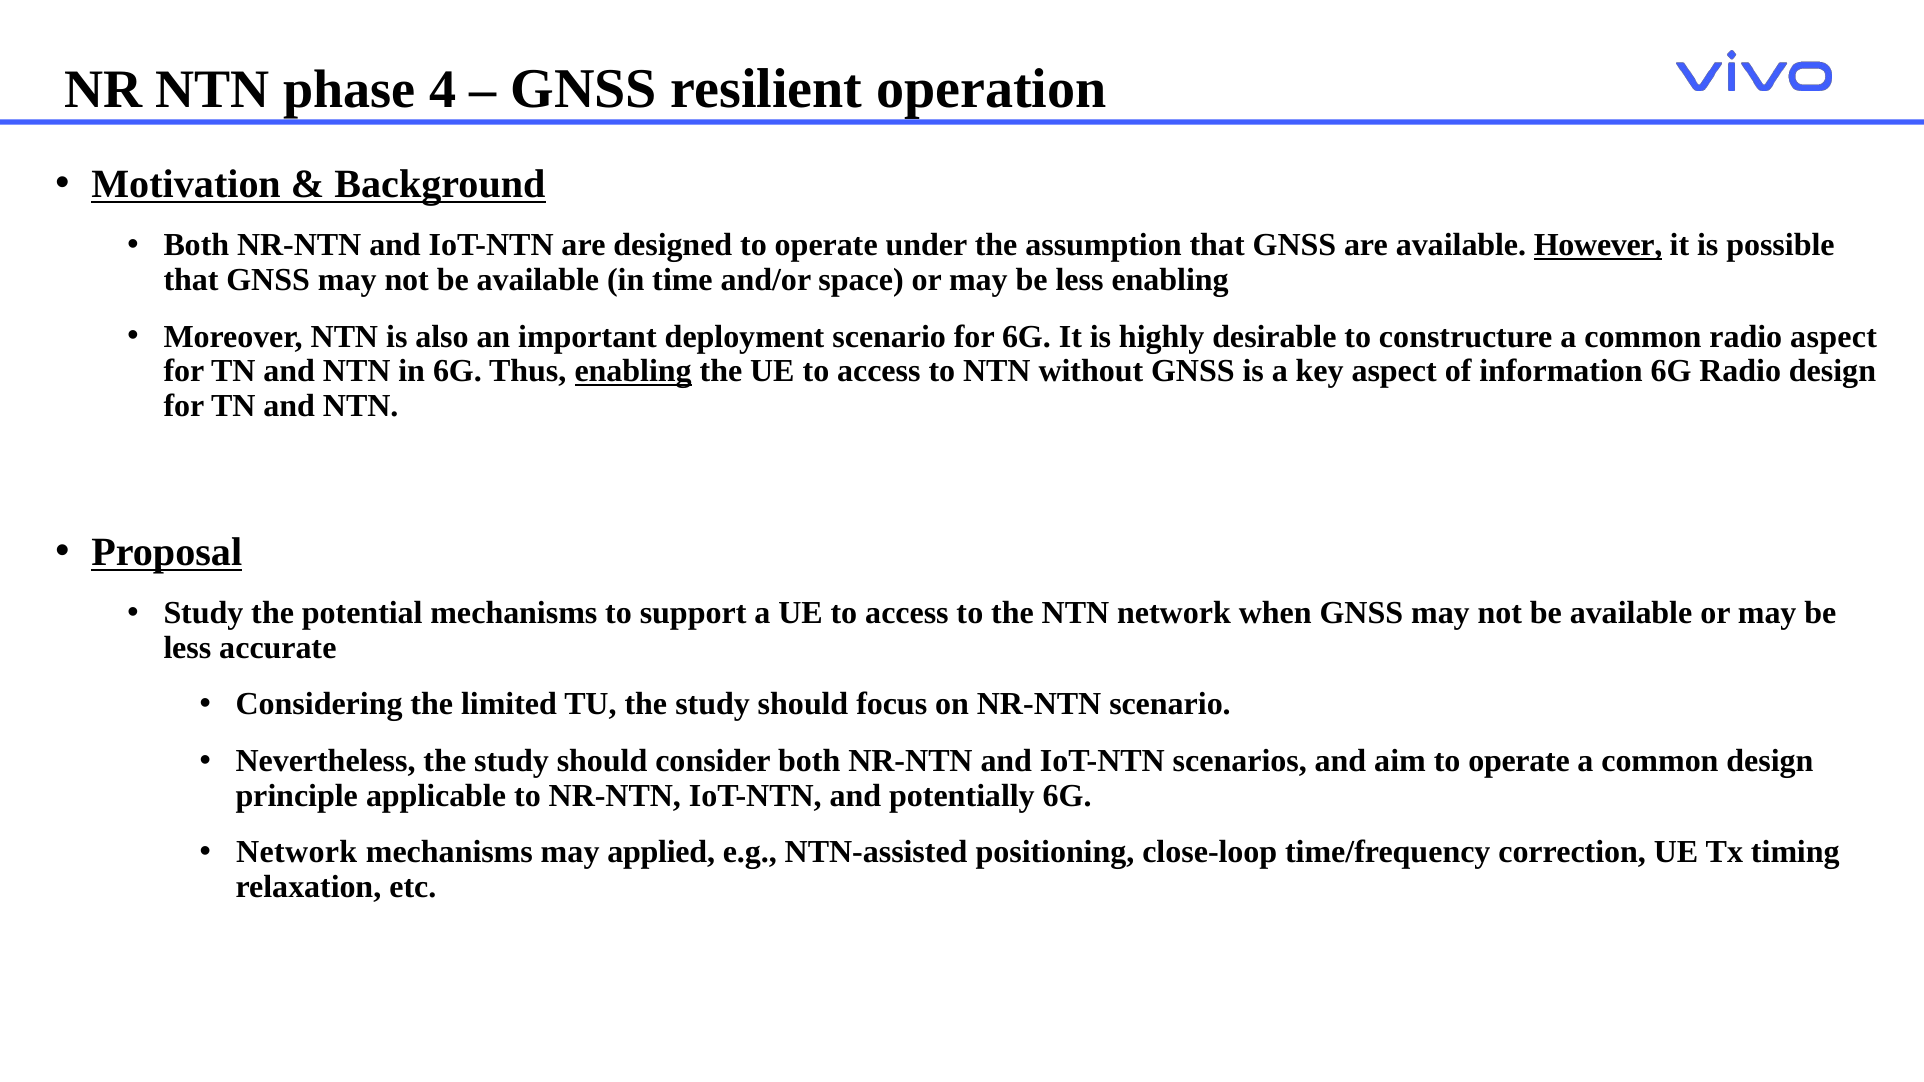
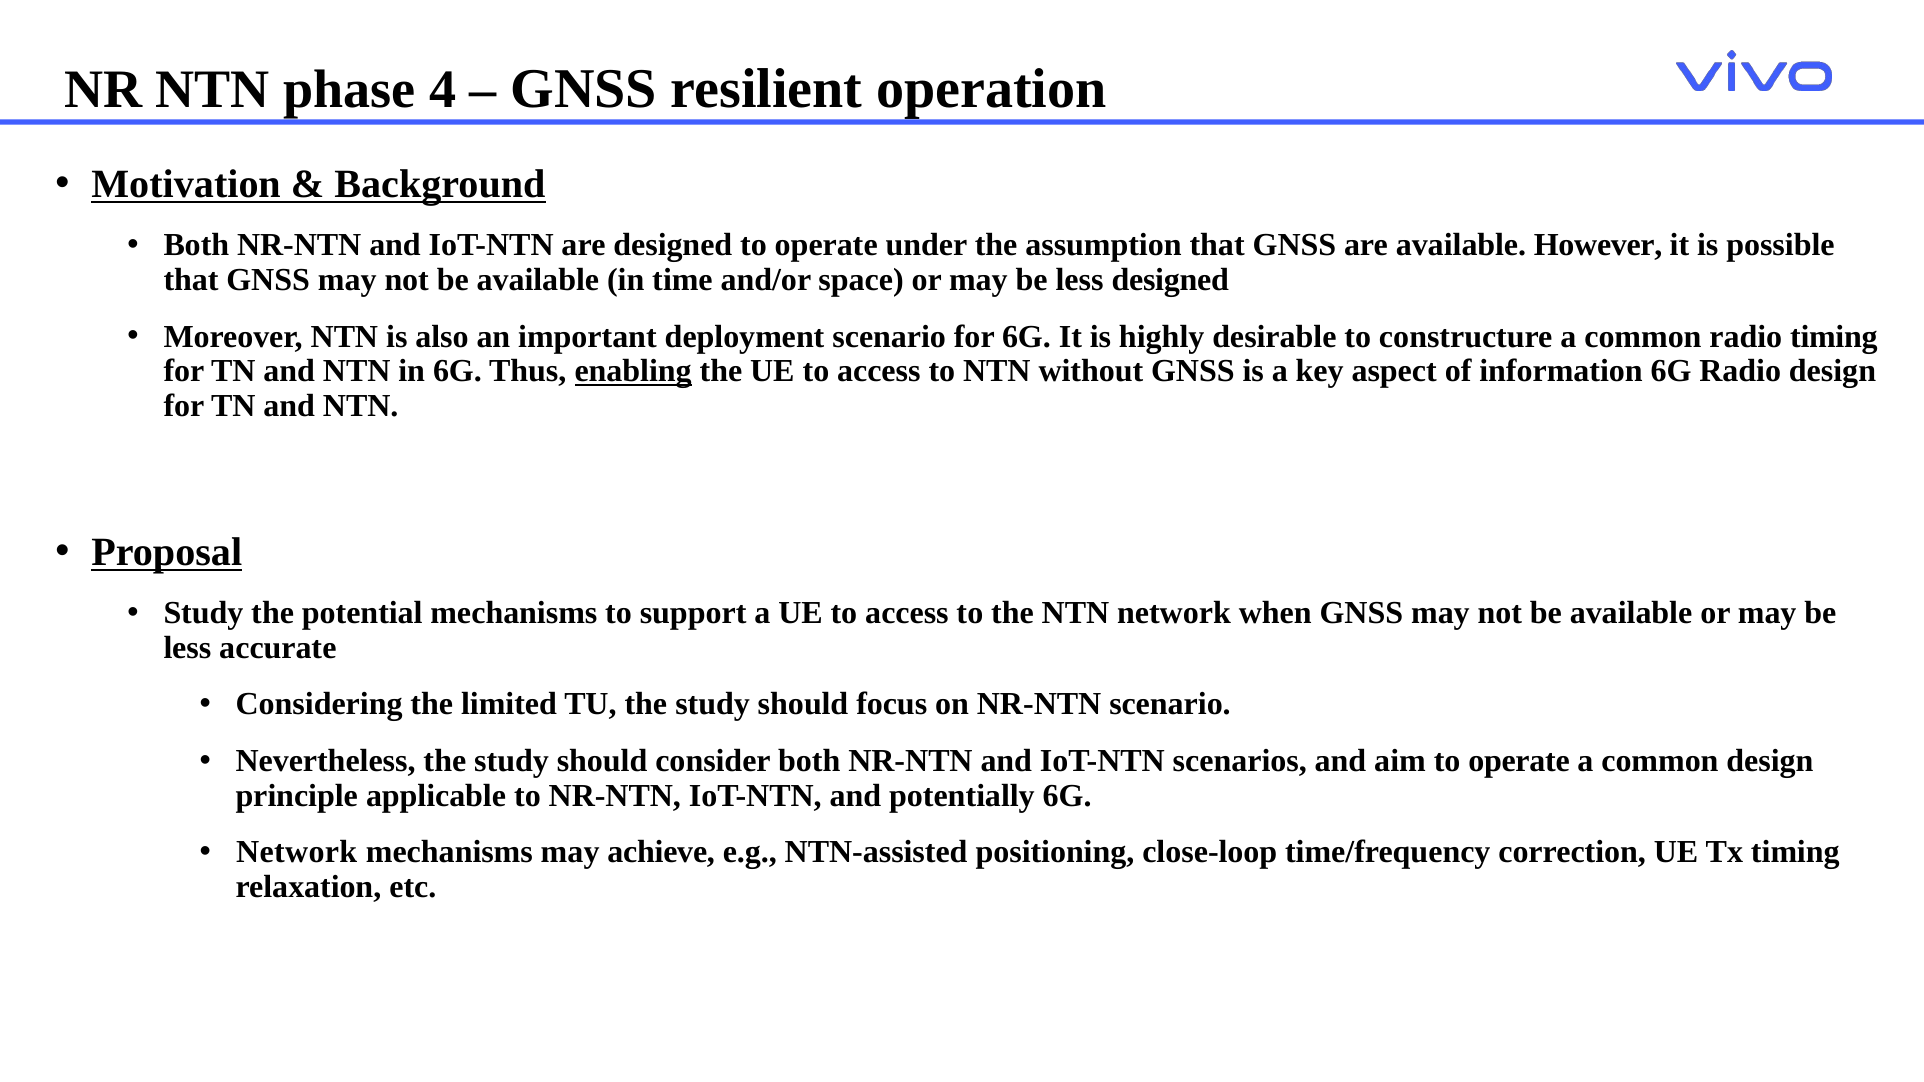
However underline: present -> none (1598, 245)
less enabling: enabling -> designed (1170, 280)
radio aspect: aspect -> timing (1834, 337)
applied: applied -> achieve (661, 852)
